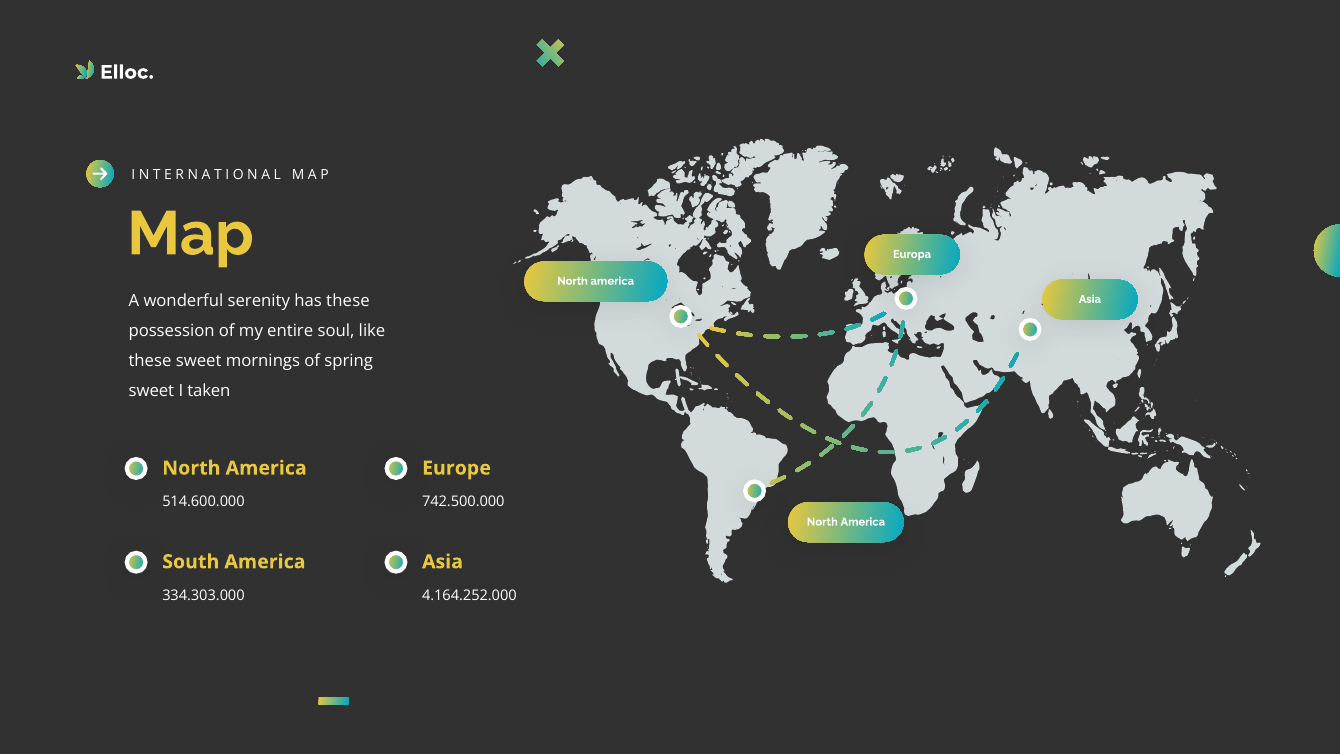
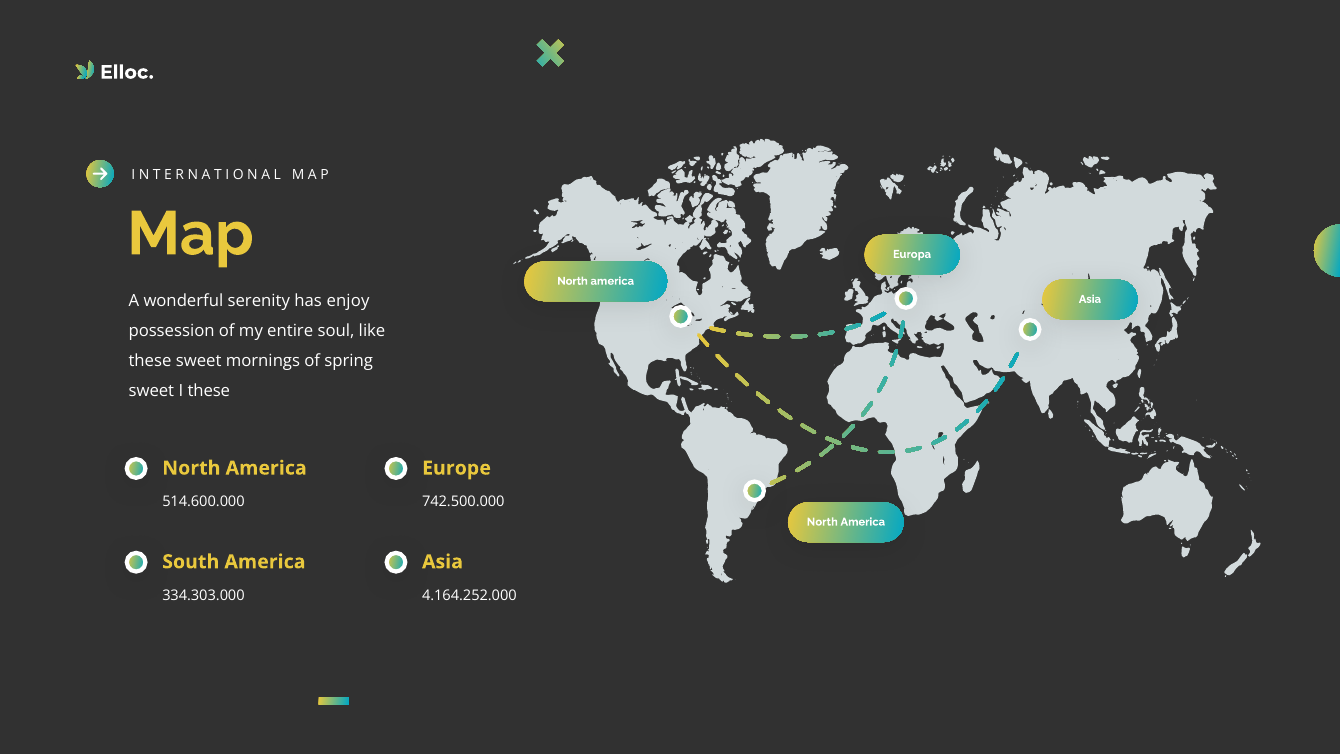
has these: these -> enjoy (348, 300)
I taken: taken -> these (209, 391)
